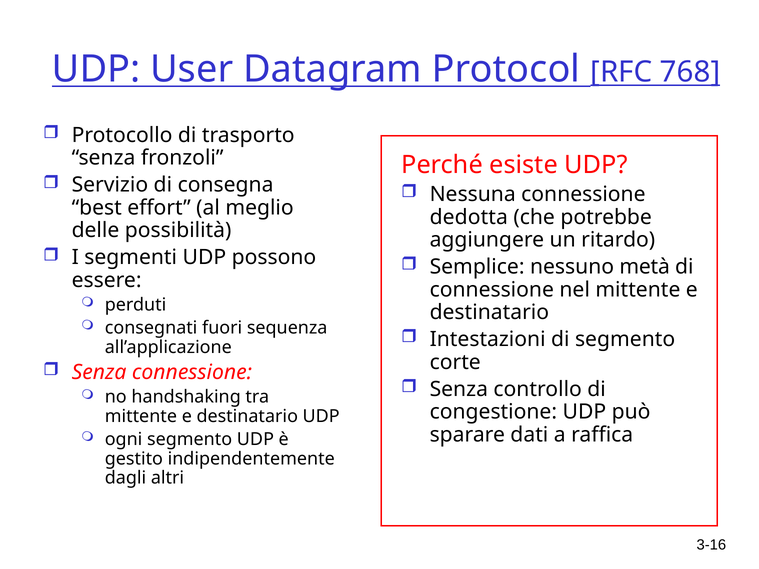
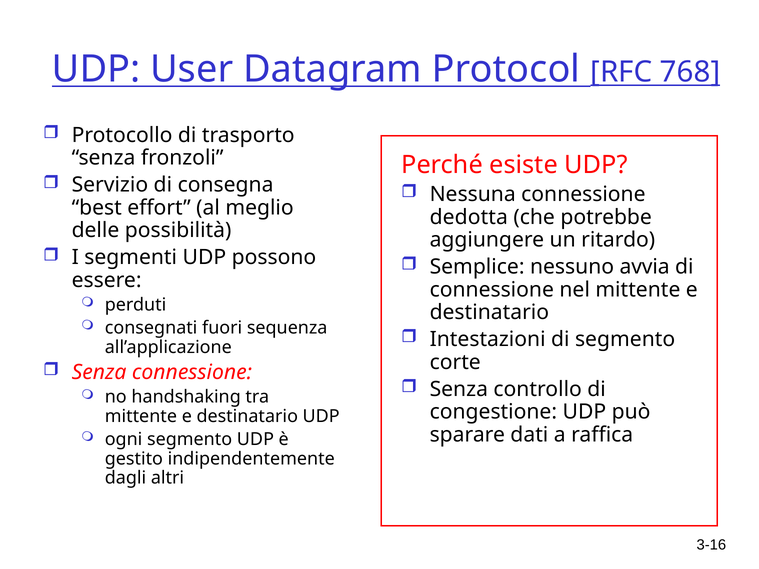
metà: metà -> avvia (645, 267)
